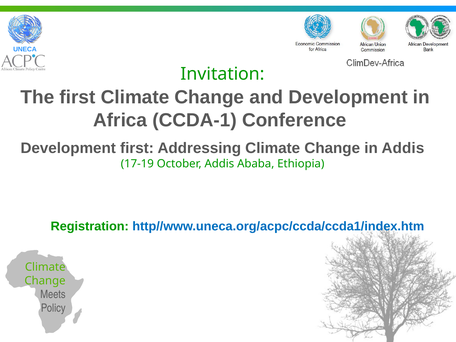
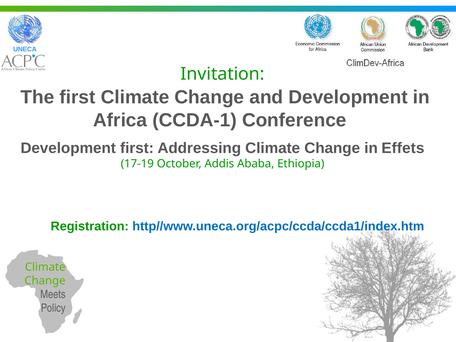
in Addis: Addis -> Effets (403, 148)
